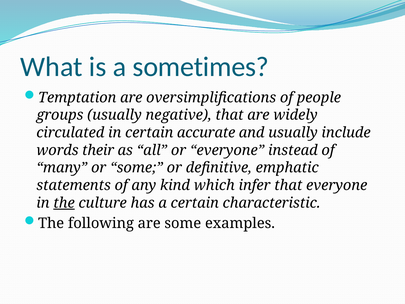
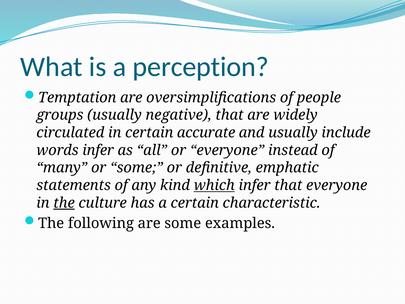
sometimes: sometimes -> perception (201, 67)
words their: their -> infer (98, 150)
which underline: none -> present (214, 185)
